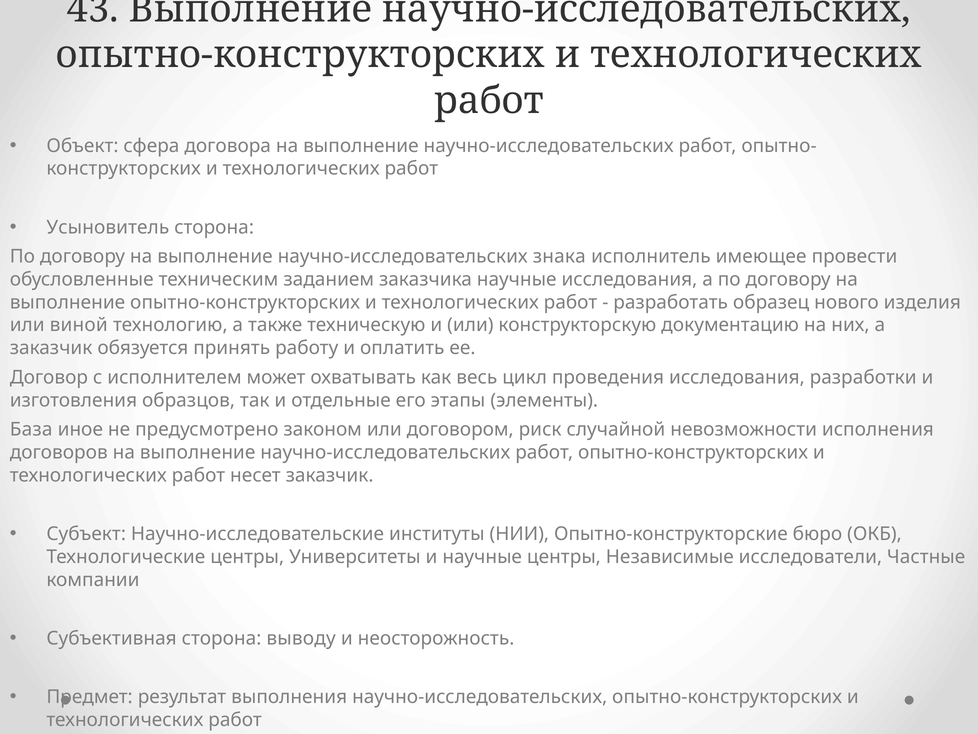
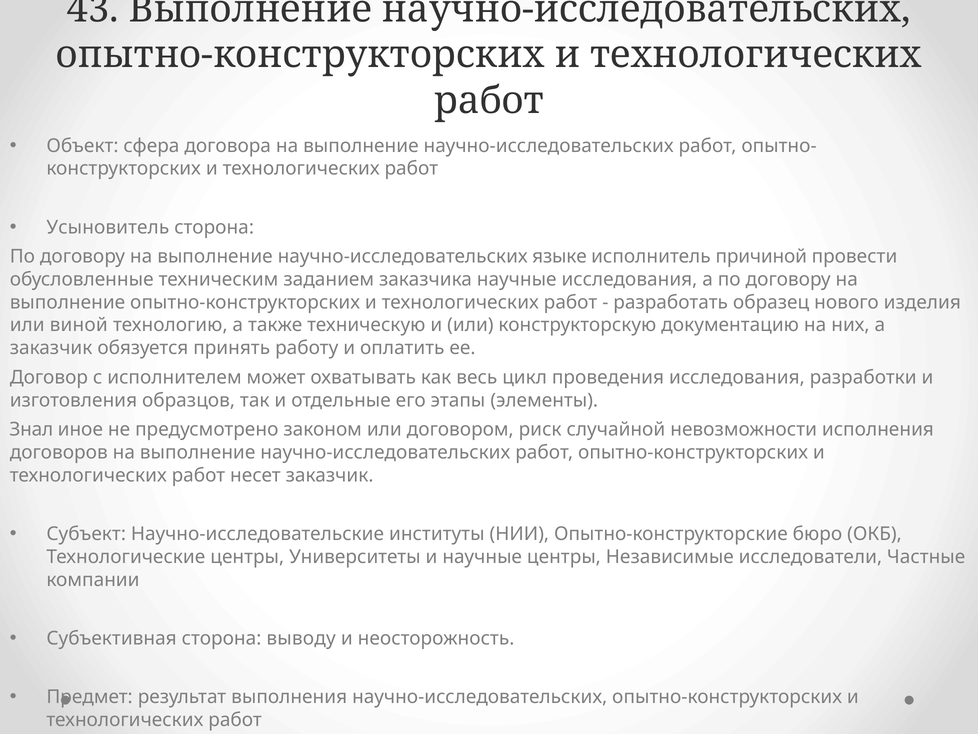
знака: знака -> языке (559, 256)
имеющее: имеющее -> причиной (761, 256)
База: База -> Знал (31, 429)
